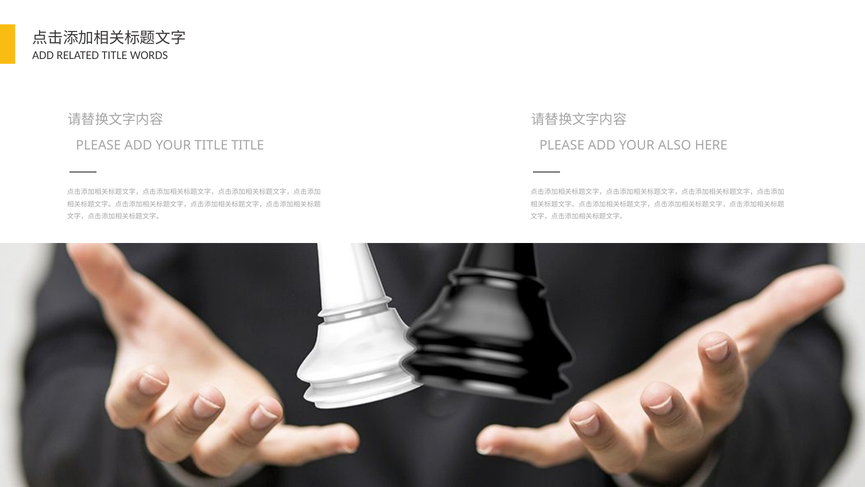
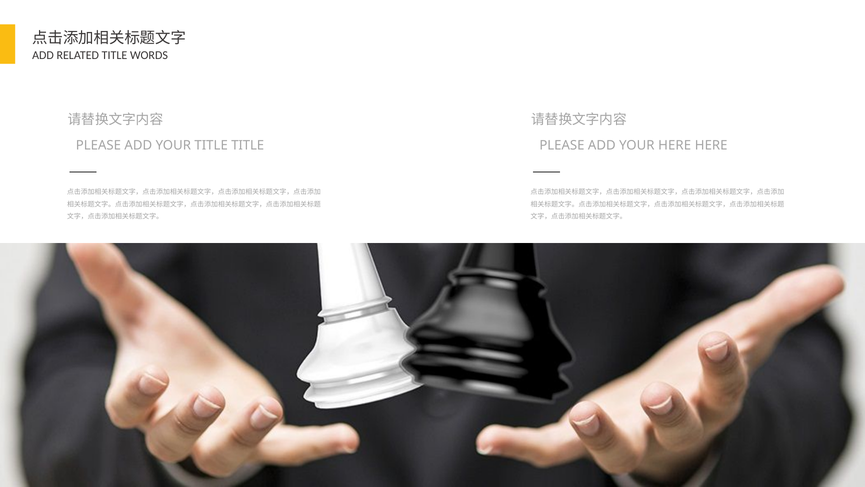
YOUR ALSO: ALSO -> HERE (675, 145)
